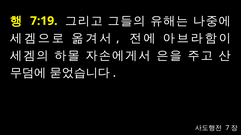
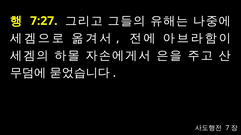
7:19: 7:19 -> 7:27 (44, 21)
